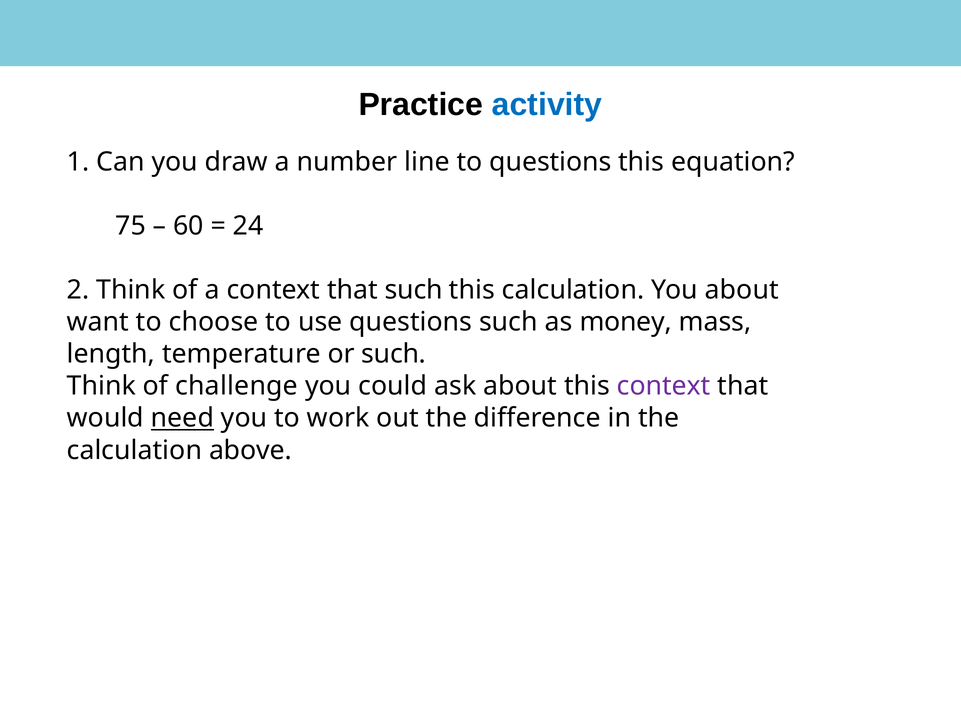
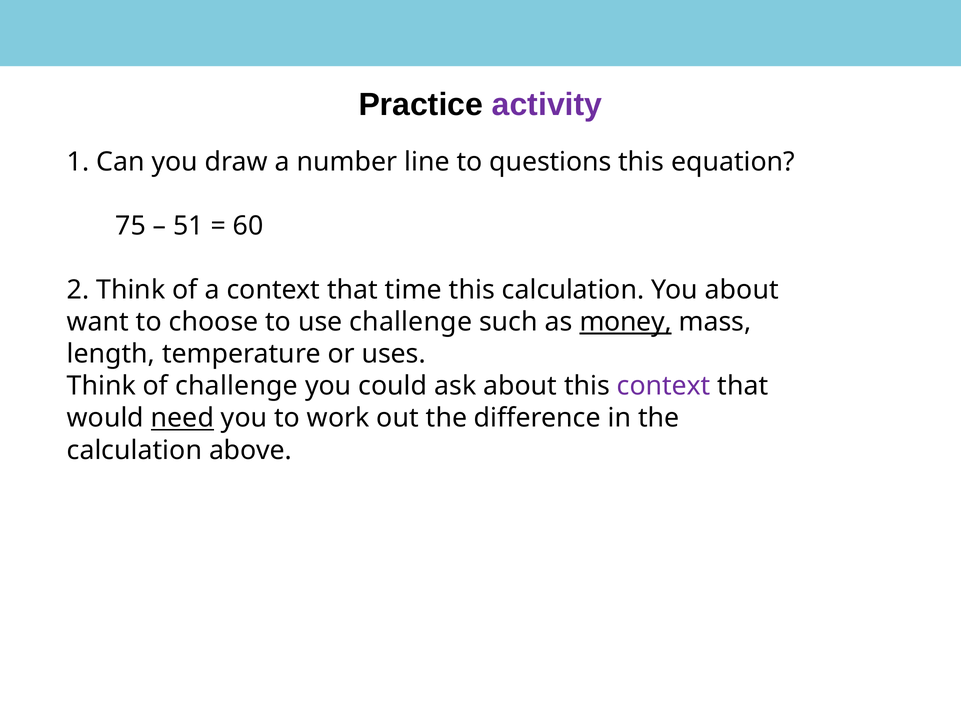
activity colour: blue -> purple (547, 105)
60: 60 -> 51 (188, 226)
24: 24 -> 60 (248, 226)
that such: such -> time (413, 290)
use questions: questions -> challenge (411, 322)
money underline: none -> present (626, 322)
or such: such -> uses (394, 354)
